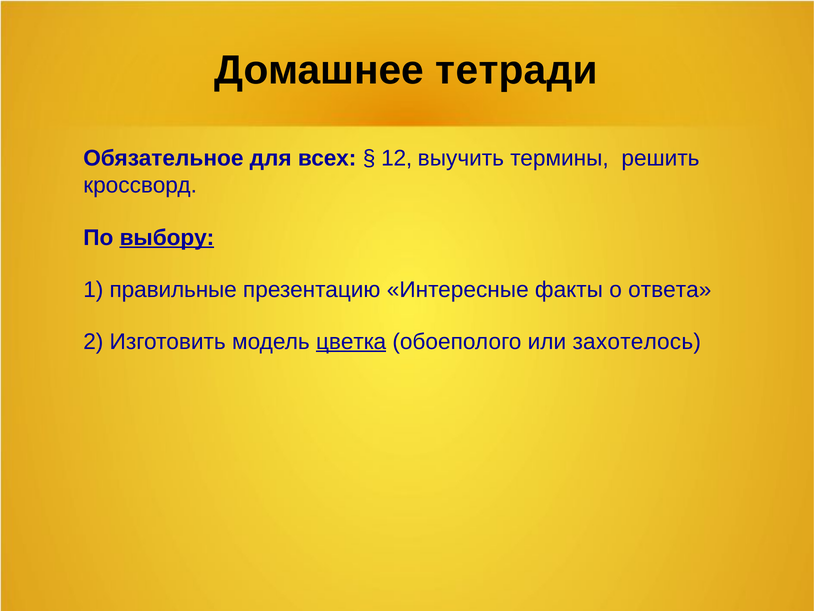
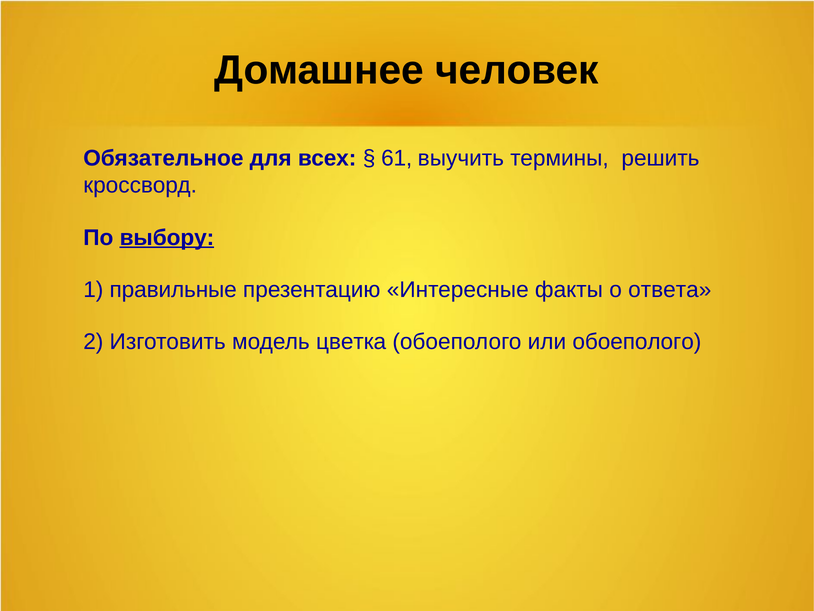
тетради: тетради -> человек (517, 70)
12: 12 -> 61 (397, 158)
цветка underline: present -> none (351, 341)
или захотелось: захотелось -> обоеполого (637, 341)
